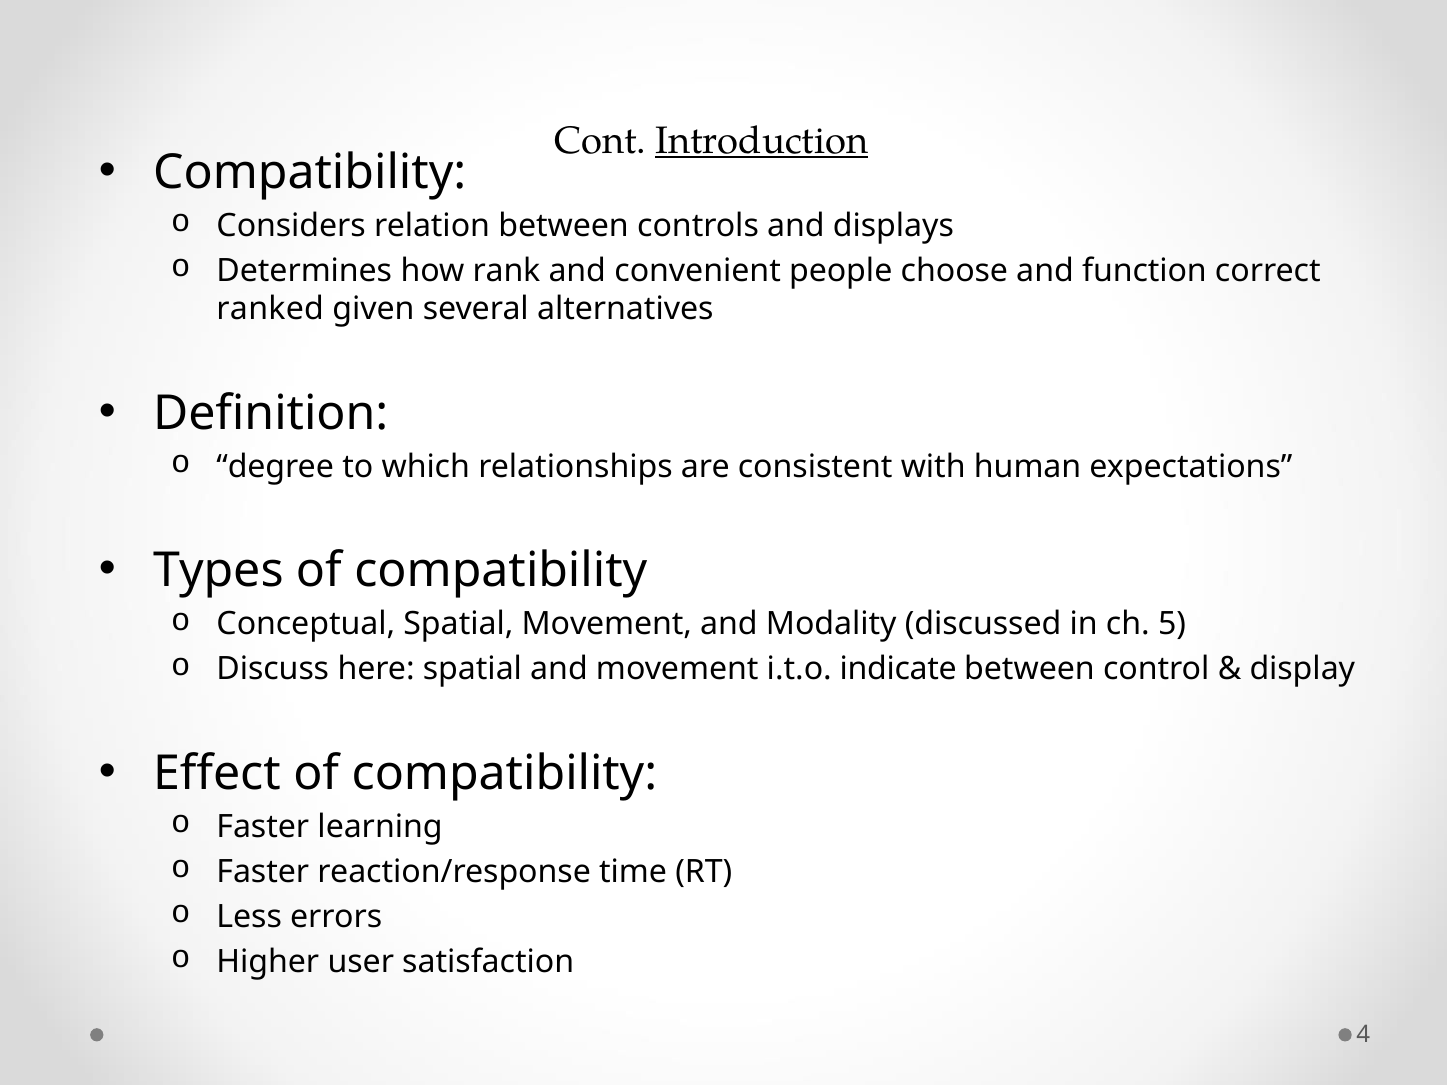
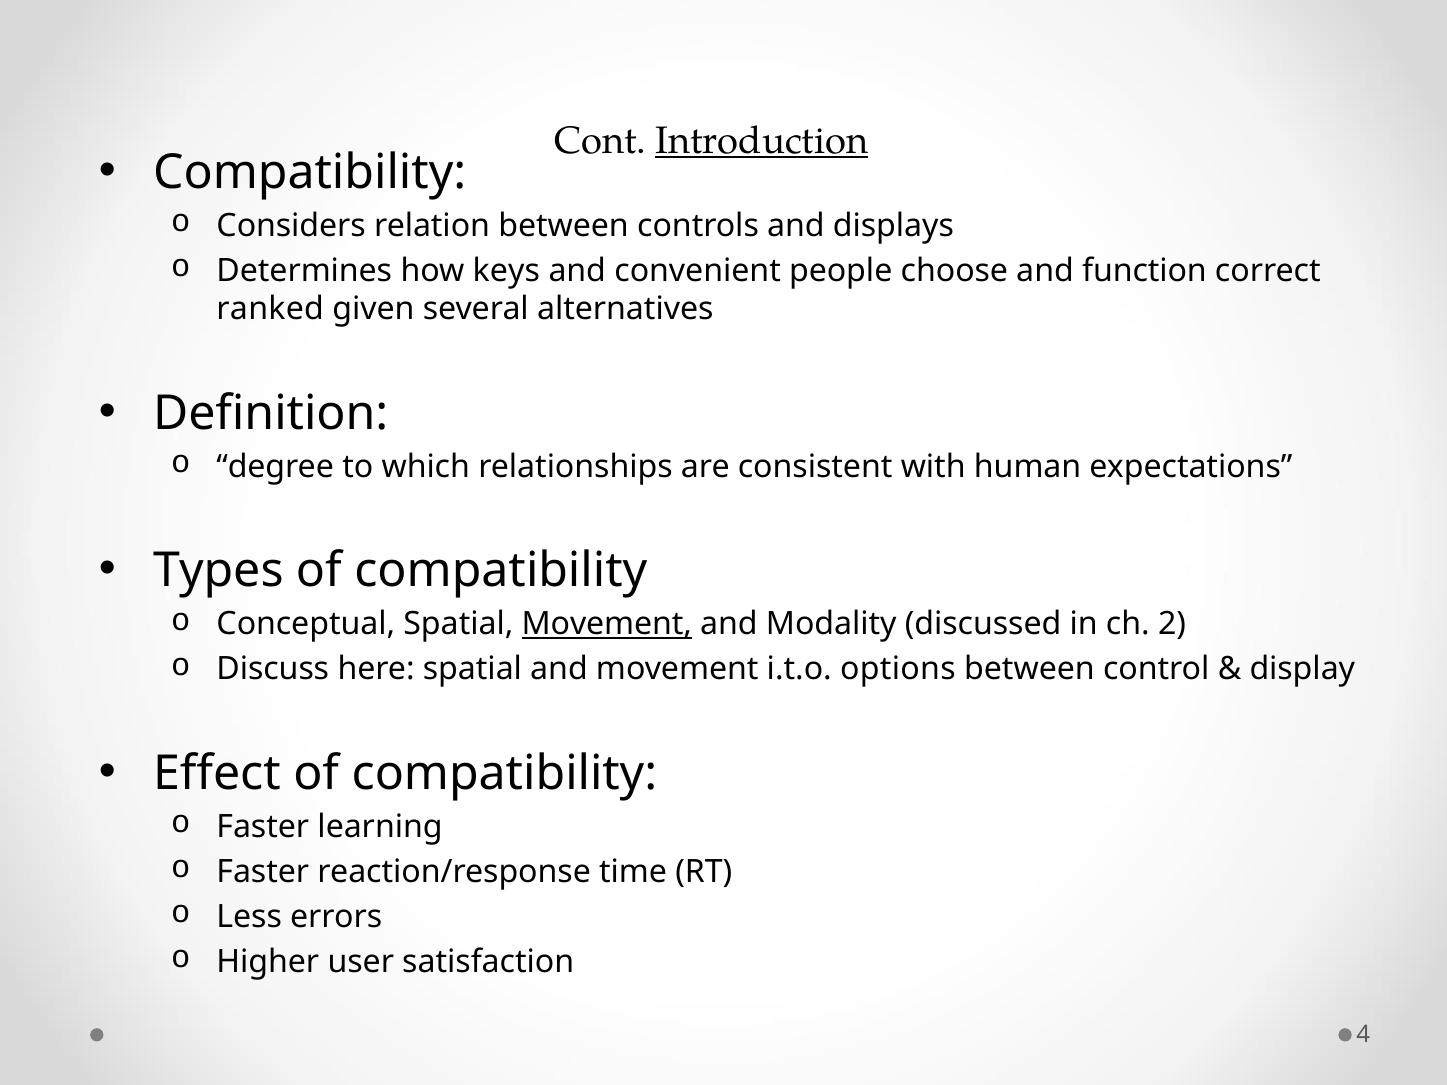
rank: rank -> keys (506, 271)
Movement underline: none -> present (607, 624)
5: 5 -> 2 (1172, 624)
indicate: indicate -> options (898, 669)
